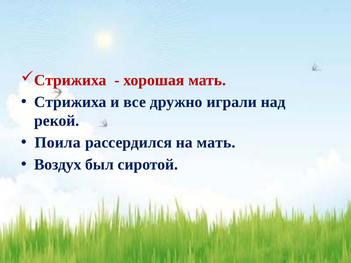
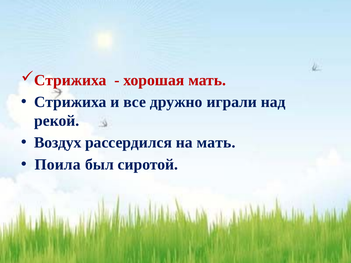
Поила: Поила -> Воздух (58, 143)
Воздух: Воздух -> Поила (58, 165)
